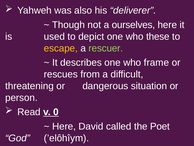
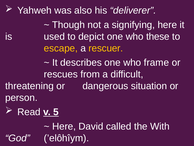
ourselves: ourselves -> signifying (133, 25)
rescuer colour: light green -> yellow (106, 48)
0: 0 -> 5 (56, 112)
Poet: Poet -> With (160, 126)
